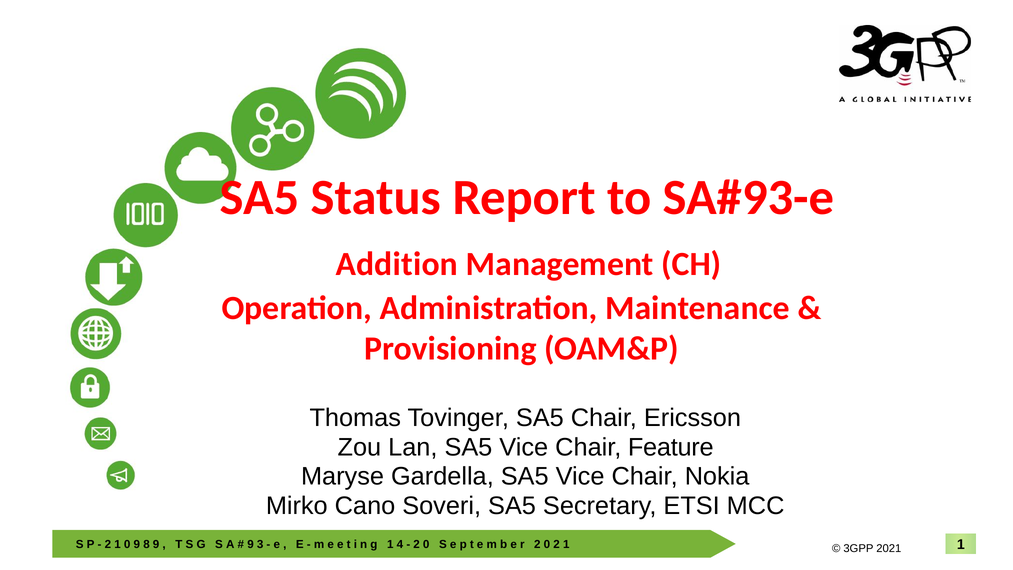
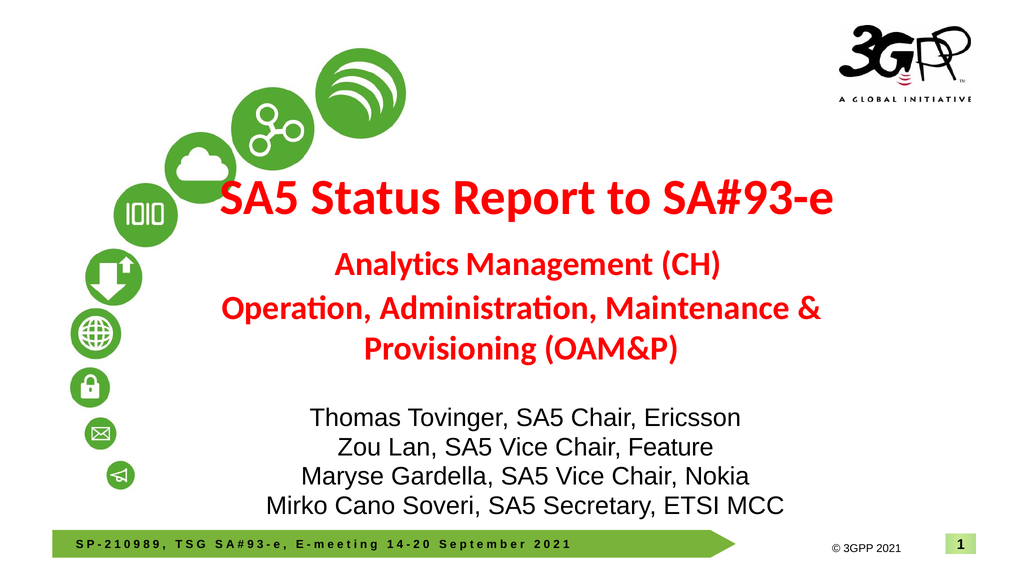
Addition: Addition -> Analytics (397, 264)
